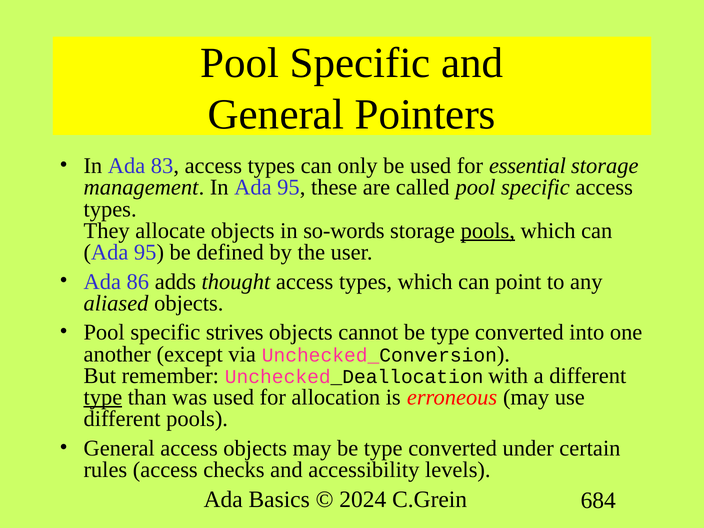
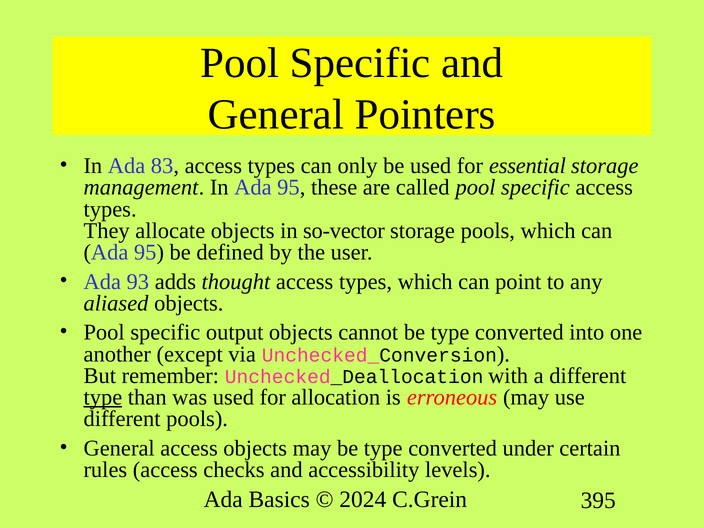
so-words: so-words -> so-vector (344, 231)
pools underline: present -> none (488, 231)
86: 86 -> 93 (138, 282)
strives: strives -> output (235, 333)
684: 684 -> 395 (598, 500)
